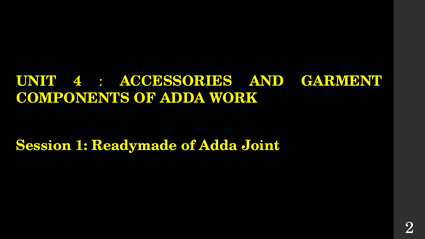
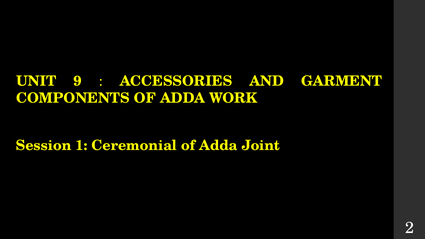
4: 4 -> 9 (77, 81)
Readymade: Readymade -> Ceremonial (134, 146)
